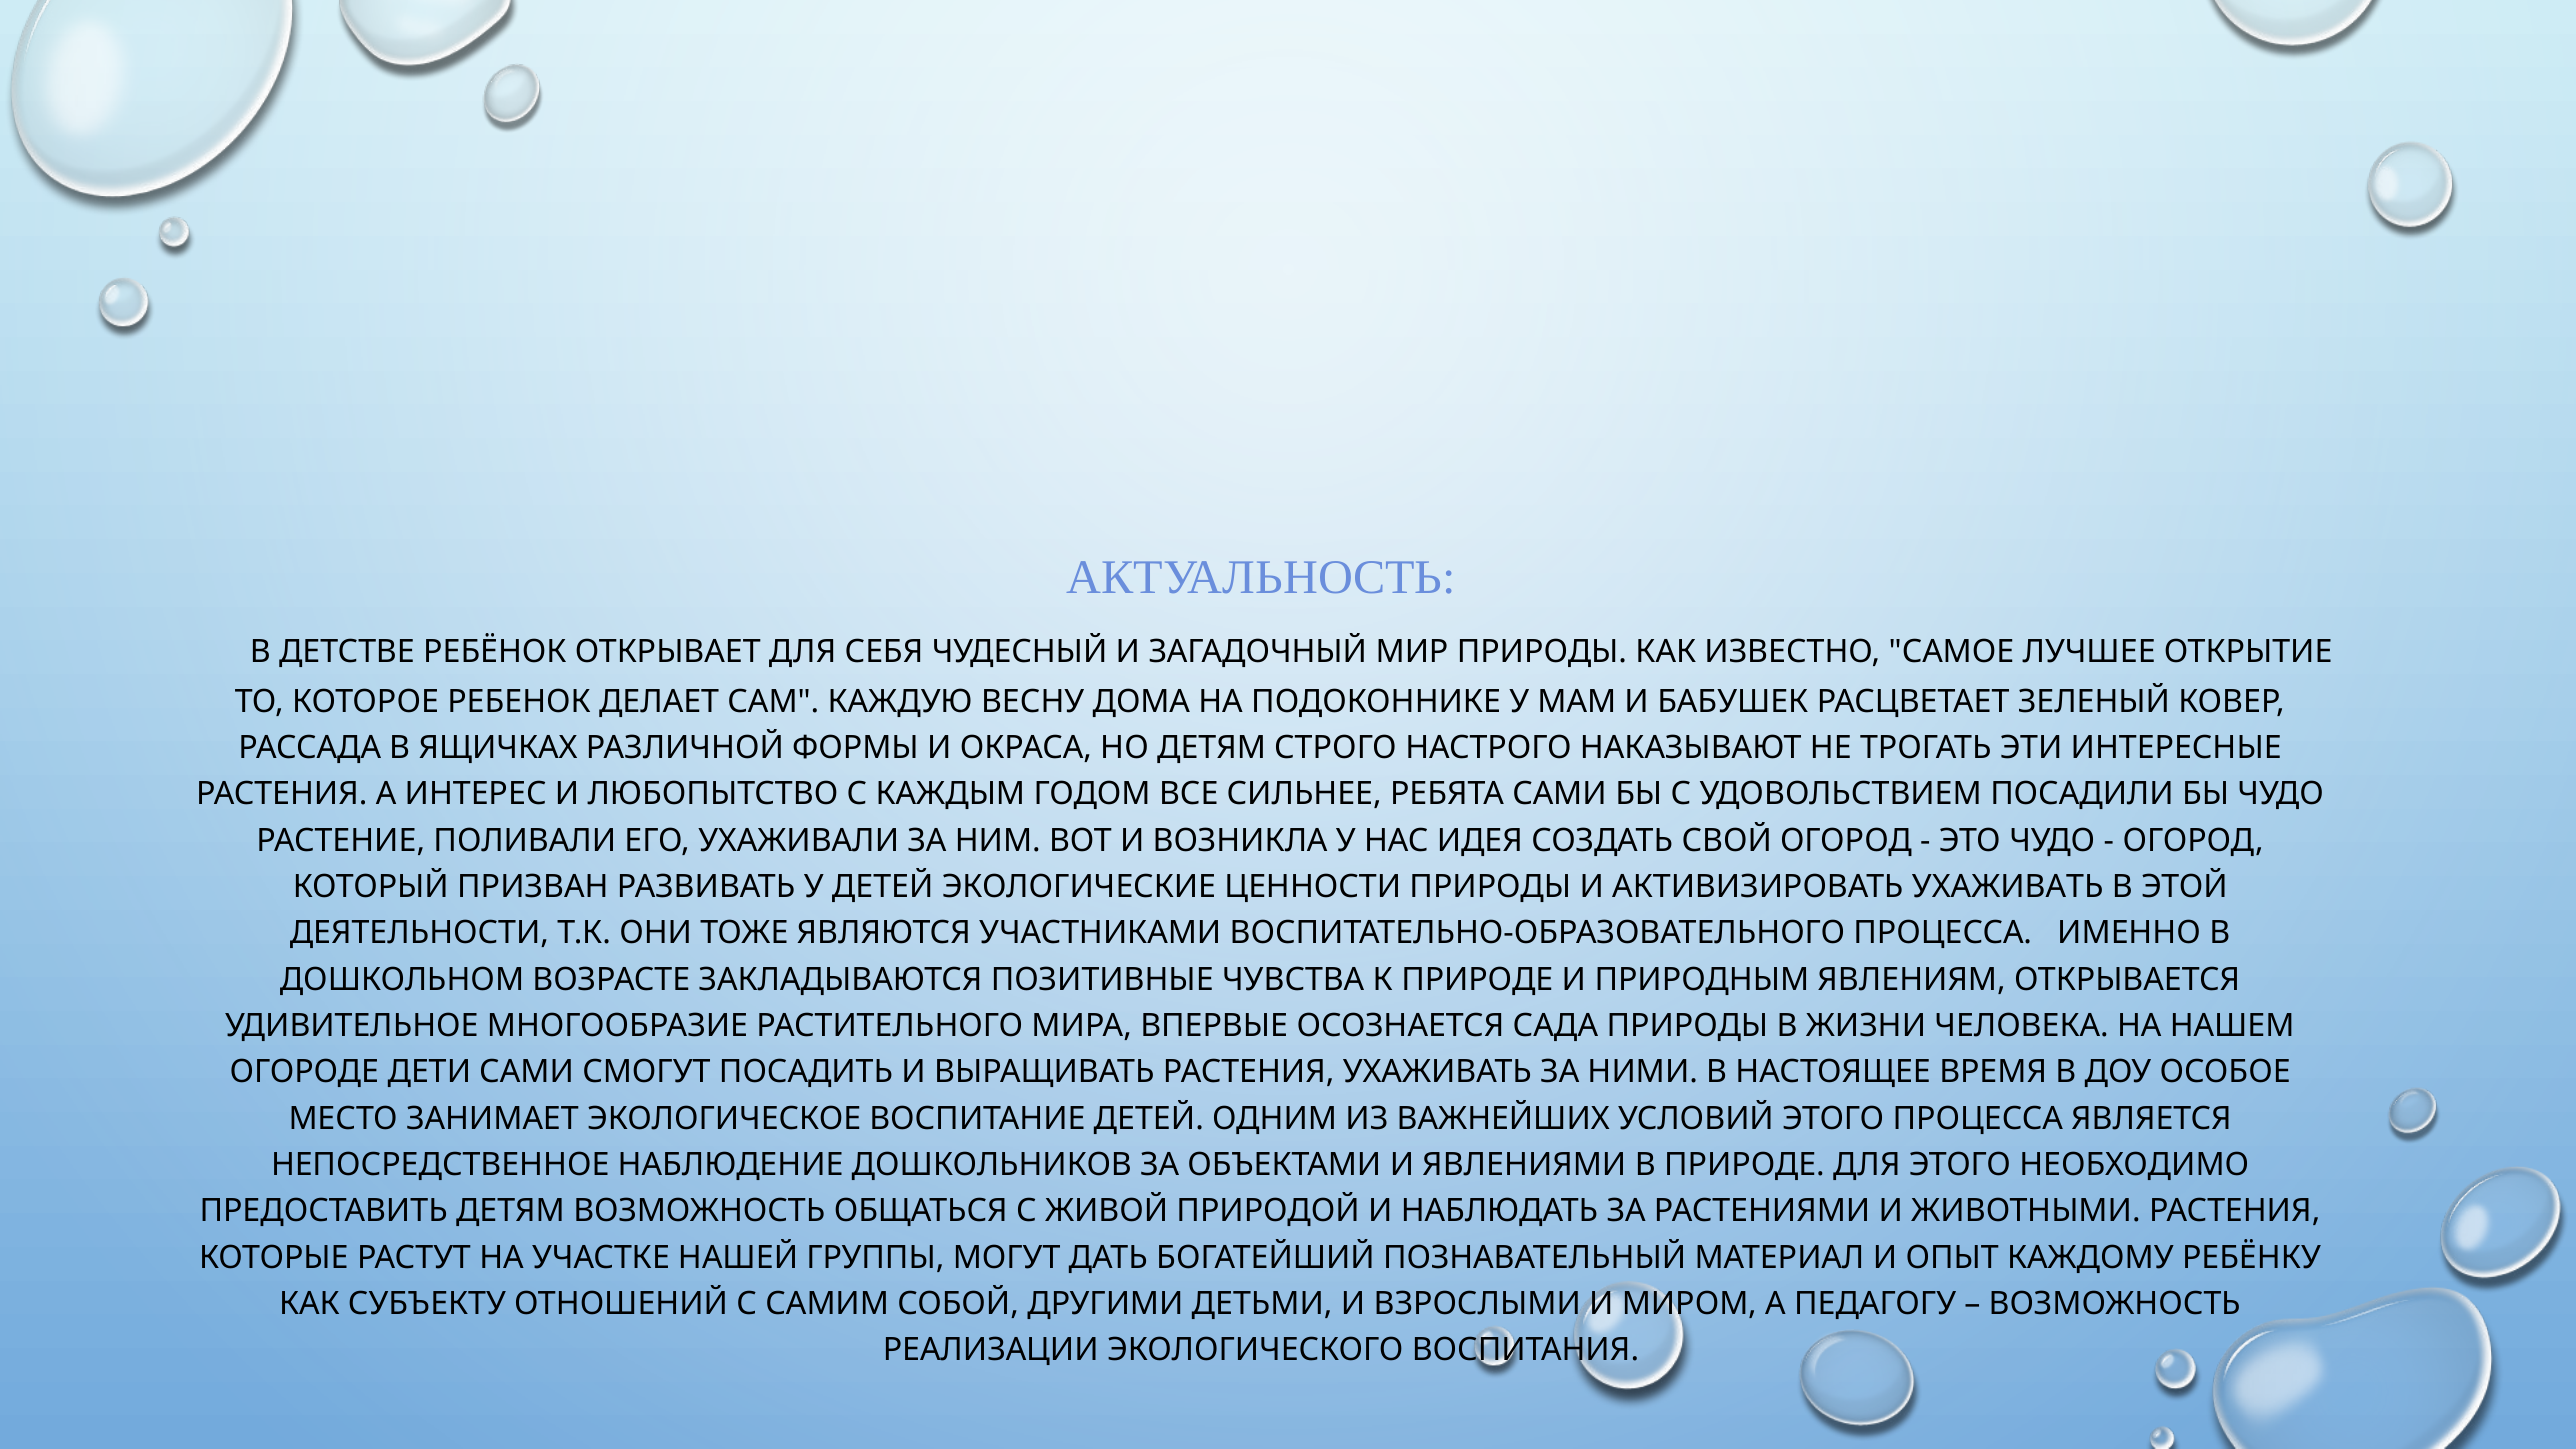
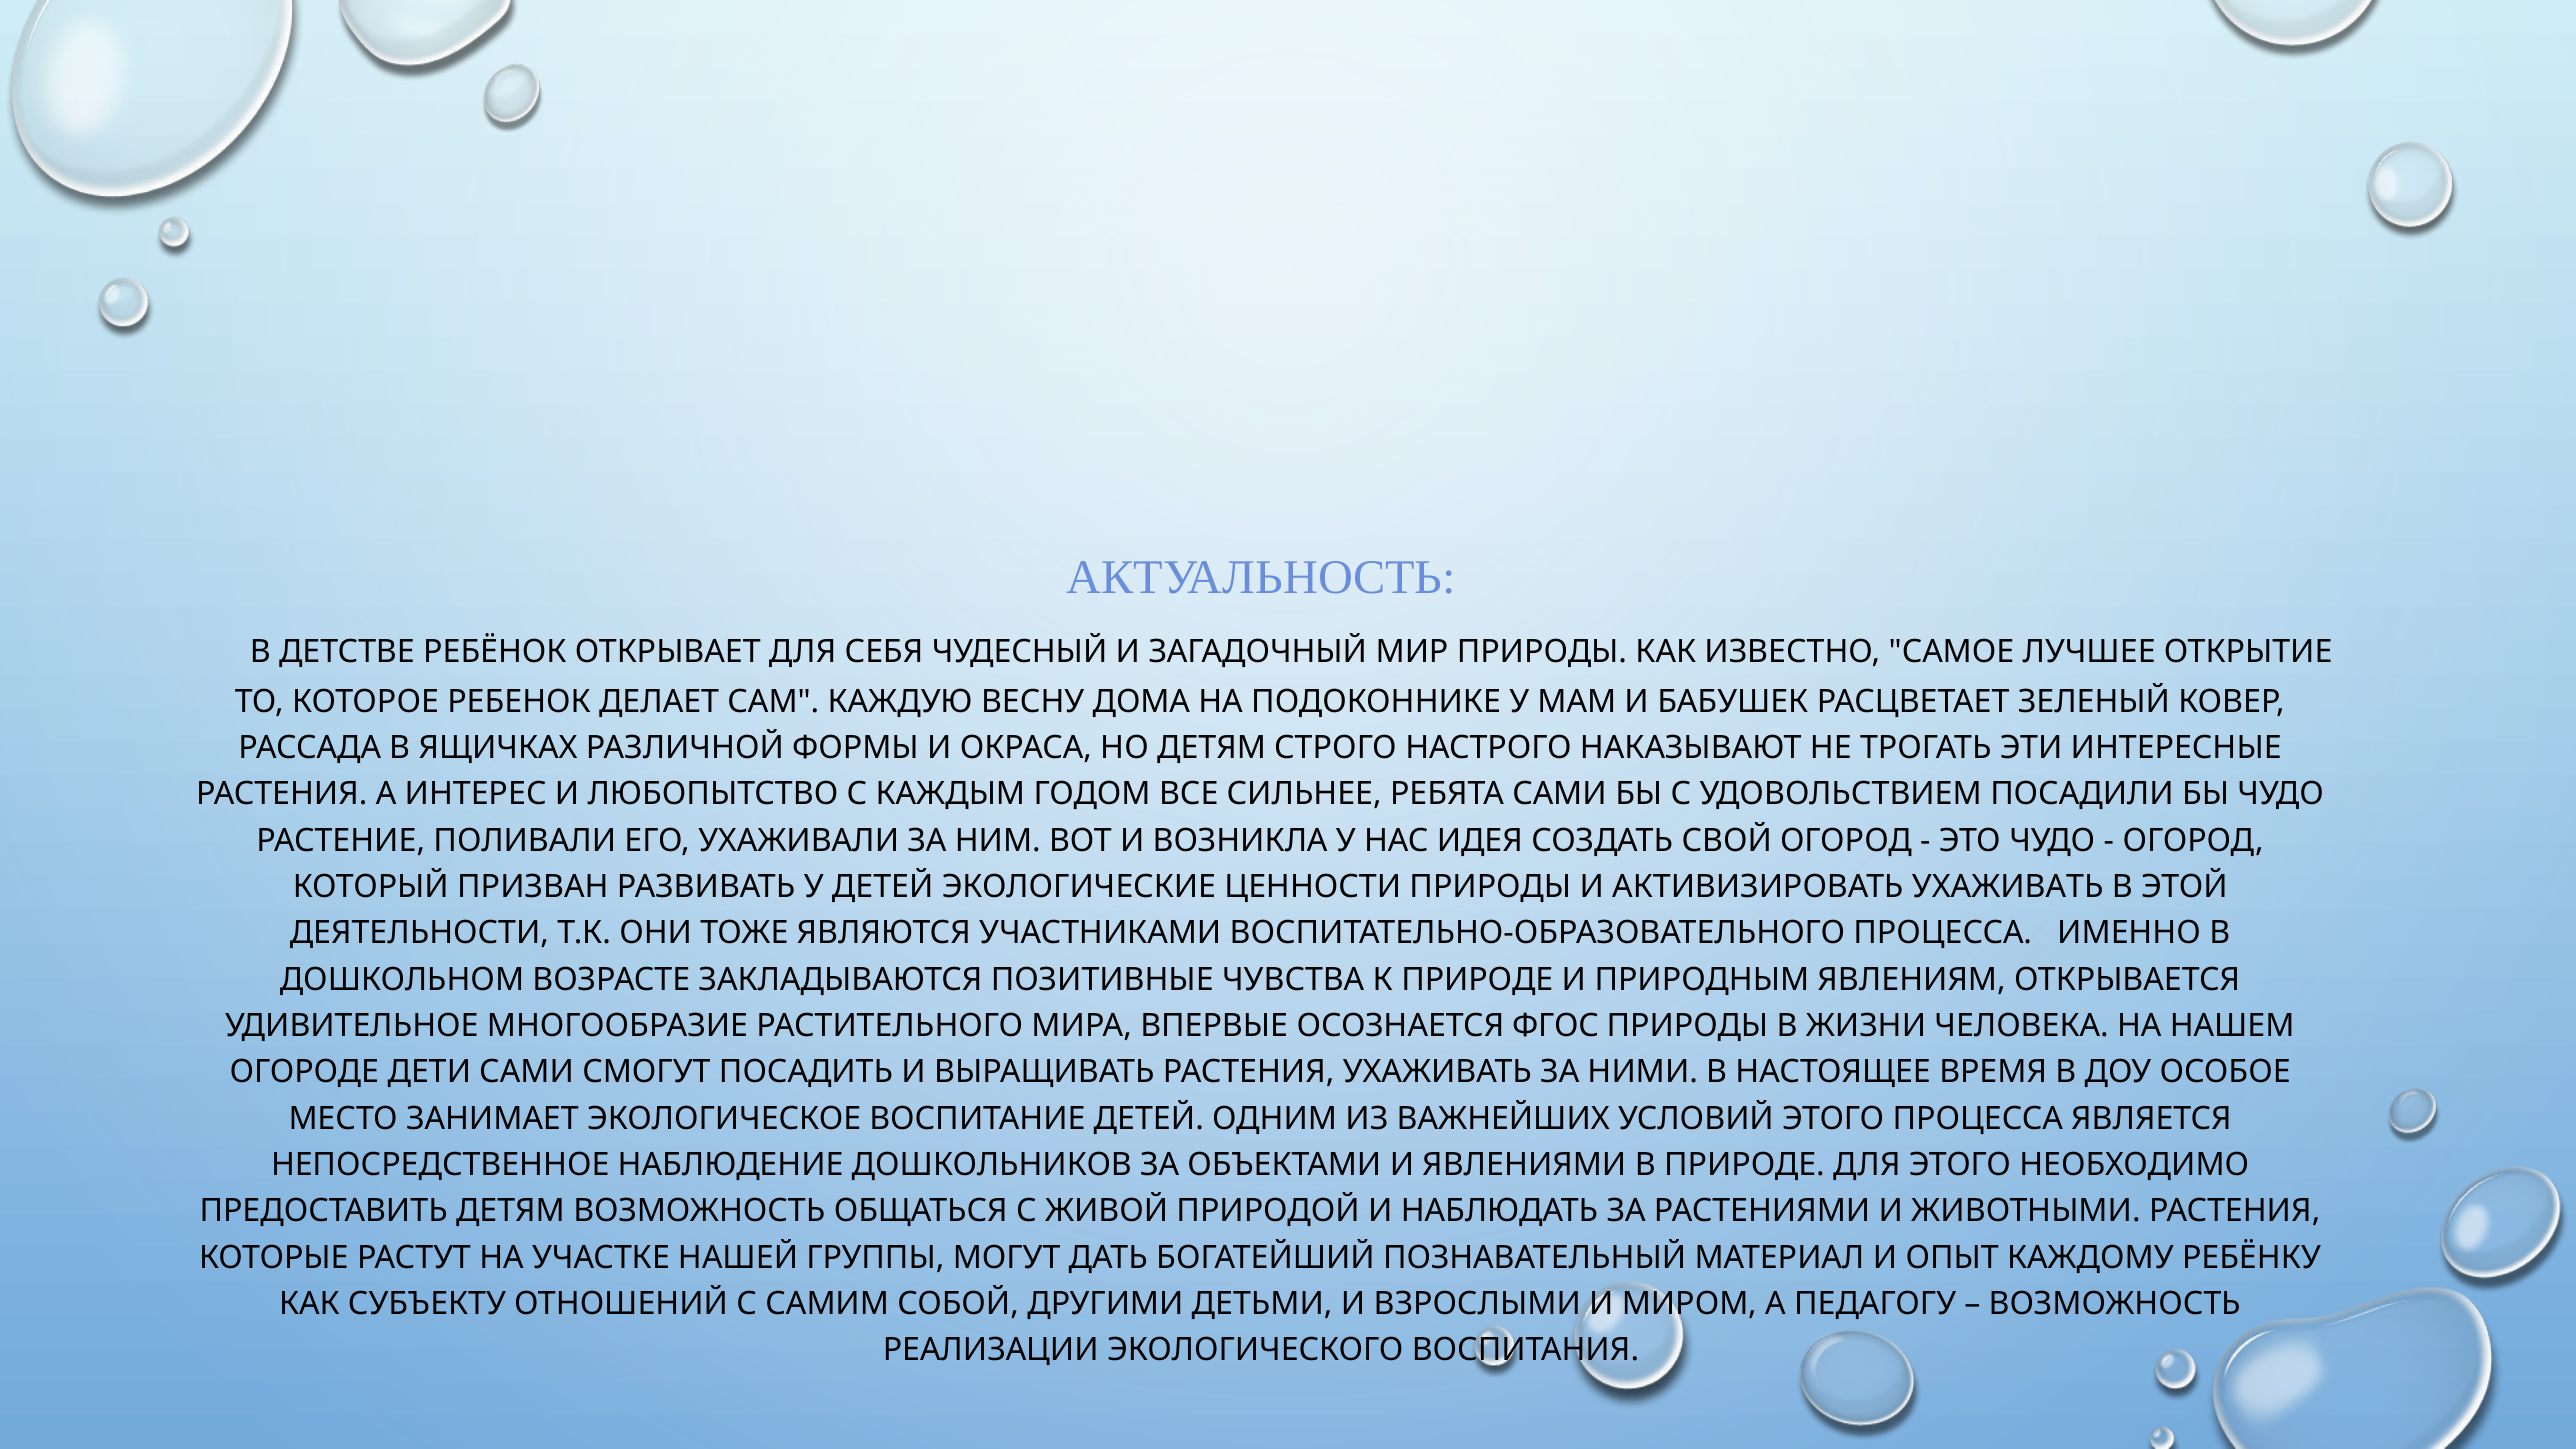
САДА: САДА -> ФГОС (1556, 1026)
